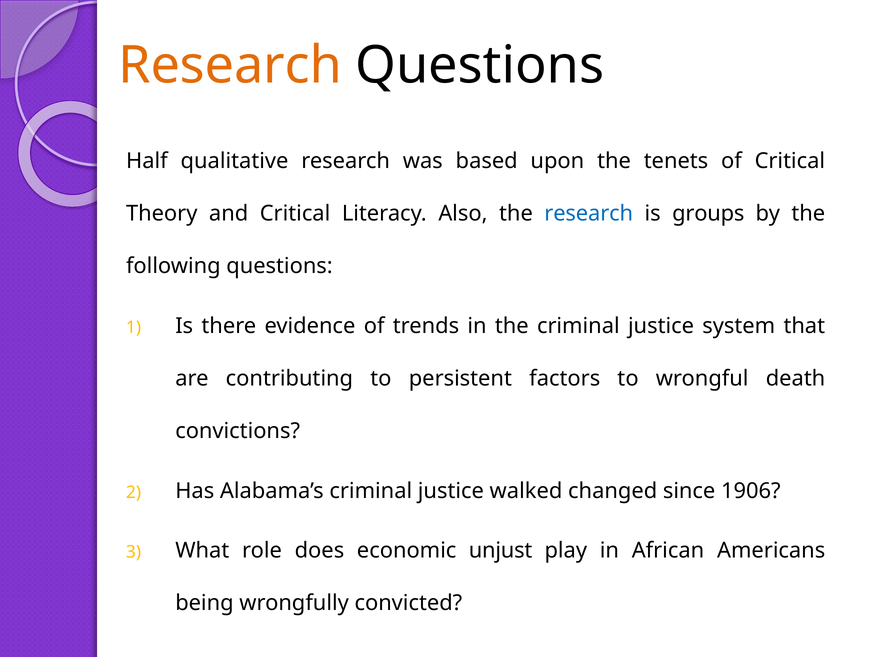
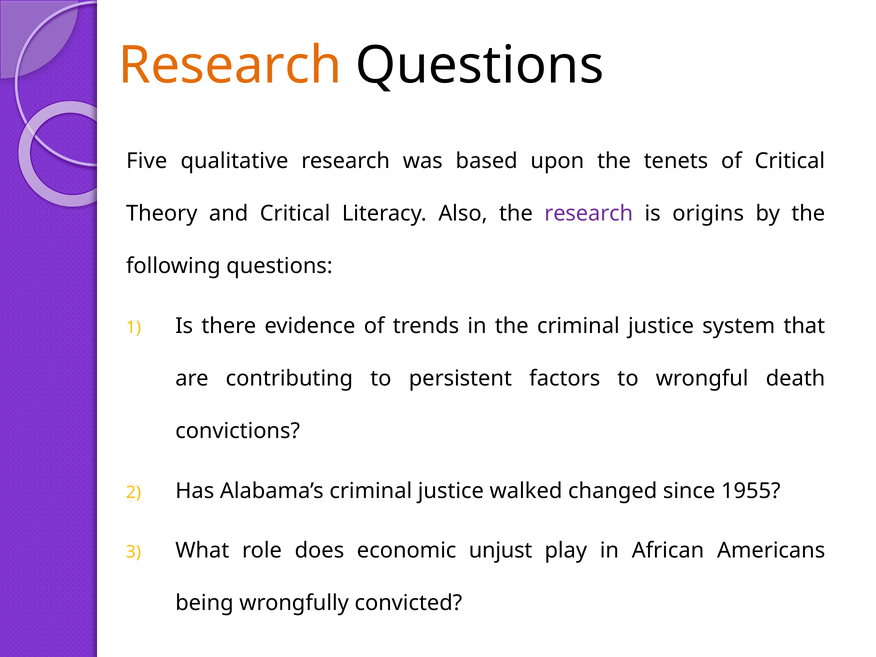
Half: Half -> Five (147, 161)
research colour: blue -> purple (589, 213)
groups: groups -> origins (708, 213)
1906: 1906 -> 1955 (751, 491)
